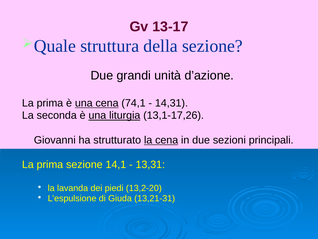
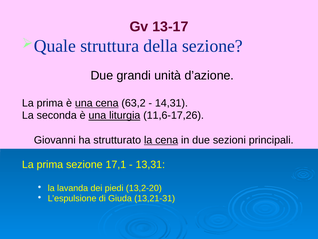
74,1: 74,1 -> 63,2 (134, 103)
13,1-17,26: 13,1-17,26 -> 11,6-17,26 (174, 115)
14,1: 14,1 -> 17,1 (116, 164)
